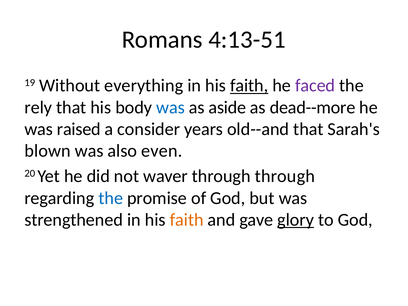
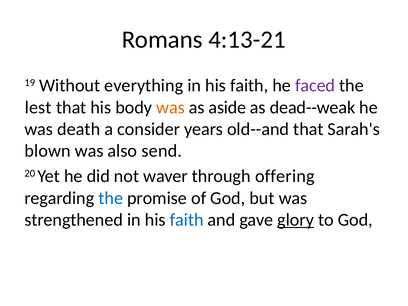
4:13-51: 4:13-51 -> 4:13-21 (247, 39)
faith underline: present -> none (249, 86)
rely: rely -> lest (38, 107)
was colour: blue -> orange (171, 107)
dead--more: dead--more -> dead--weak (313, 107)
raised: raised -> death (79, 129)
even: even -> send (162, 151)
through through: through -> offering (285, 176)
faith colour: orange -> blue (187, 220)
